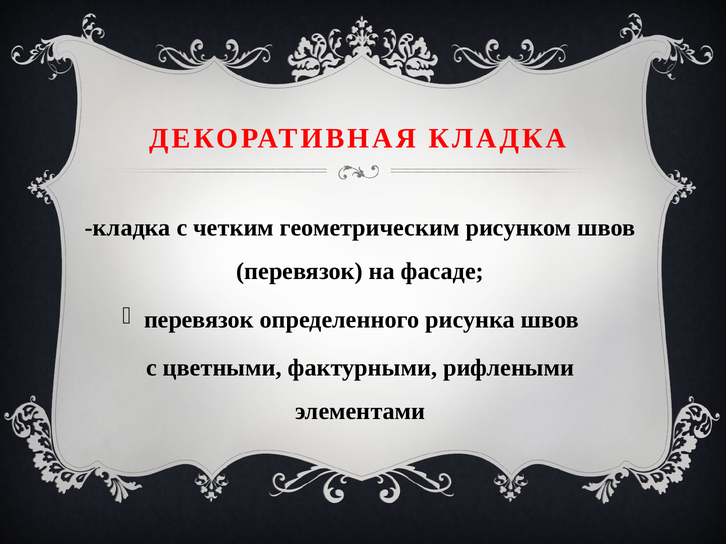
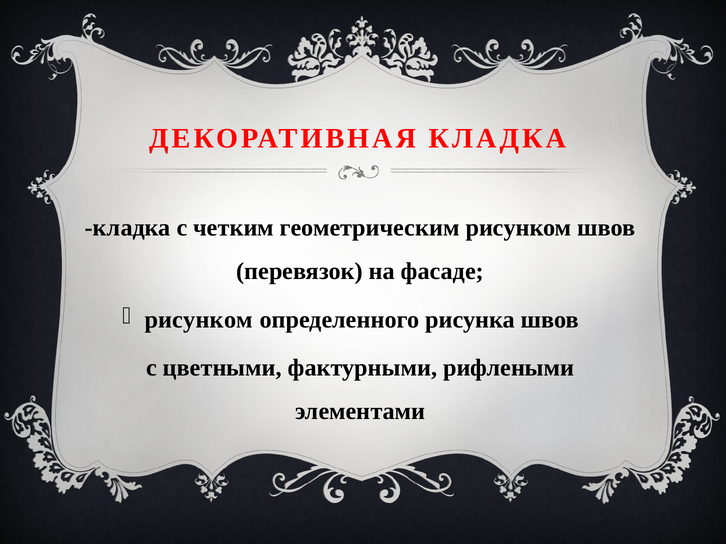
перевязок: перевязок -> рисунком (199, 320)
